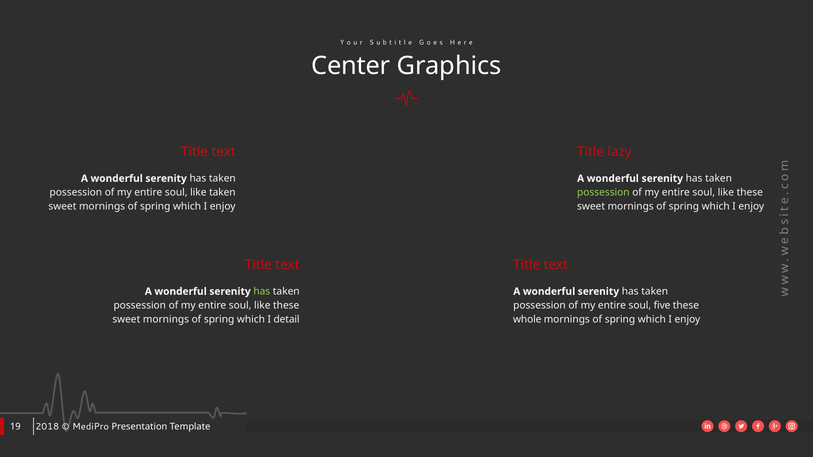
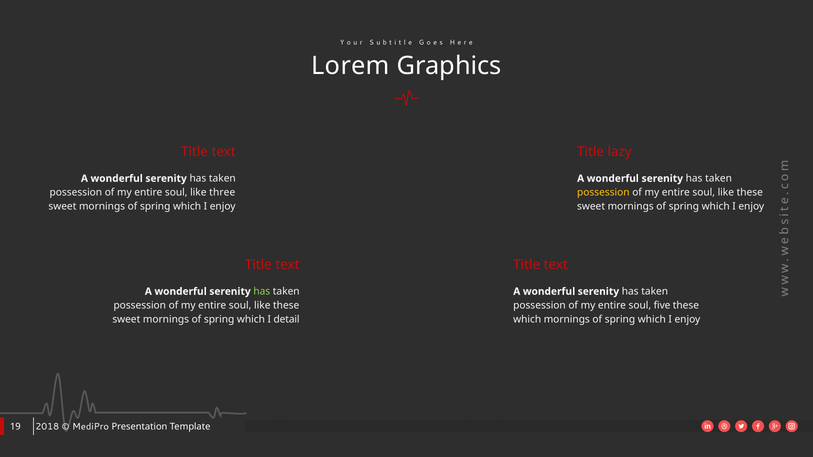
Center: Center -> Lorem (351, 66)
like taken: taken -> three (222, 192)
possession colour: light green -> yellow (603, 193)
whole: whole -> which (527, 319)
